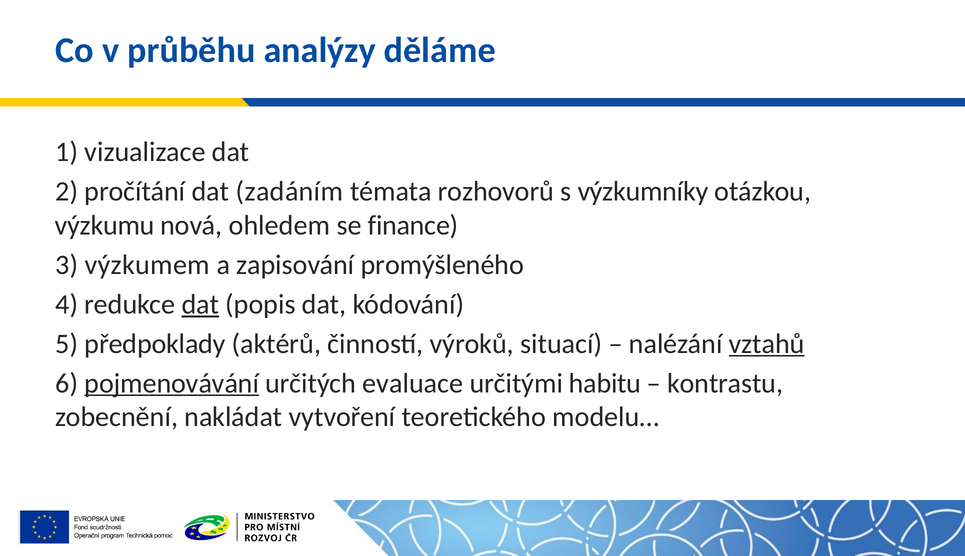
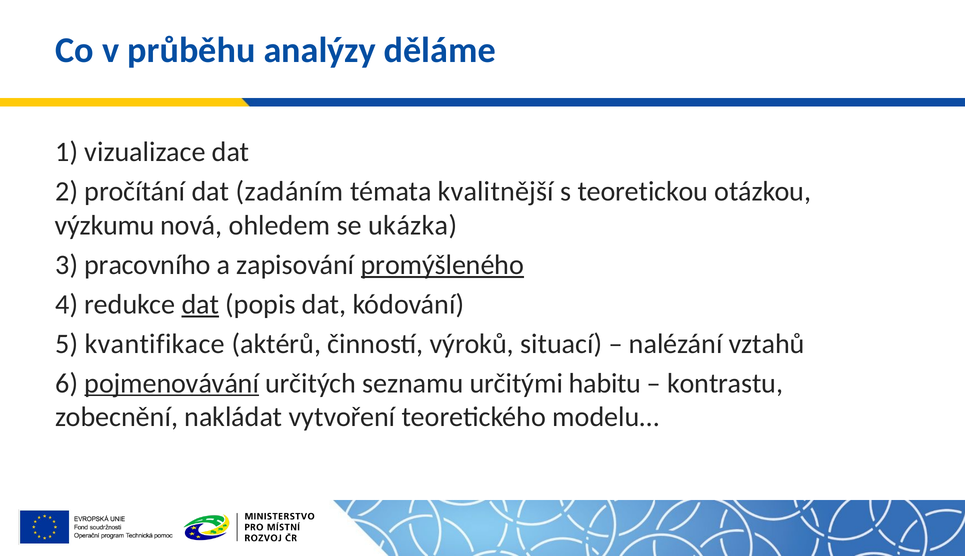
rozhovorů: rozhovorů -> kvalitnější (496, 192)
výzkumníky: výzkumníky -> teoretickou (643, 192)
finance: finance -> ukázka (413, 225)
výzkumem: výzkumem -> pracovního (148, 265)
promýšleného underline: none -> present (442, 265)
předpoklady: předpoklady -> kvantifikace (155, 344)
vztahů underline: present -> none (767, 344)
evaluace: evaluace -> seznamu (413, 383)
